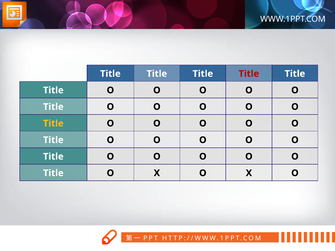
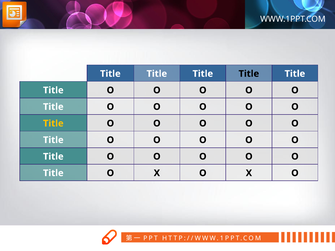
Title colour: red -> black (249, 74)
